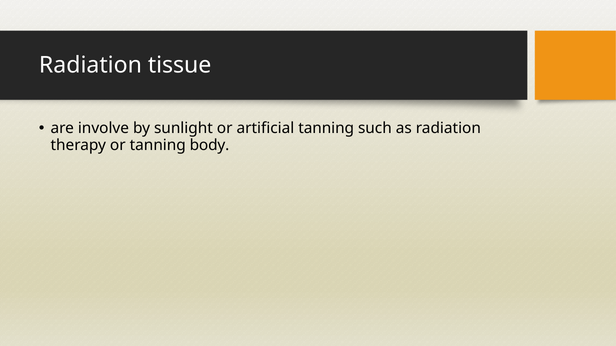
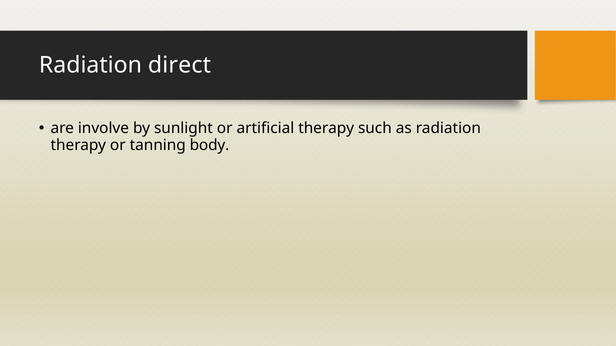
tissue: tissue -> direct (180, 65)
artificial tanning: tanning -> therapy (326, 129)
